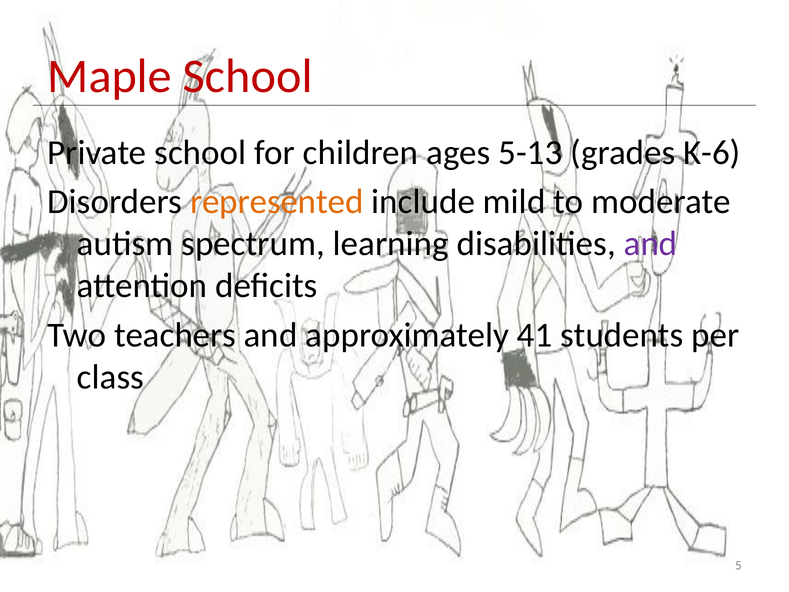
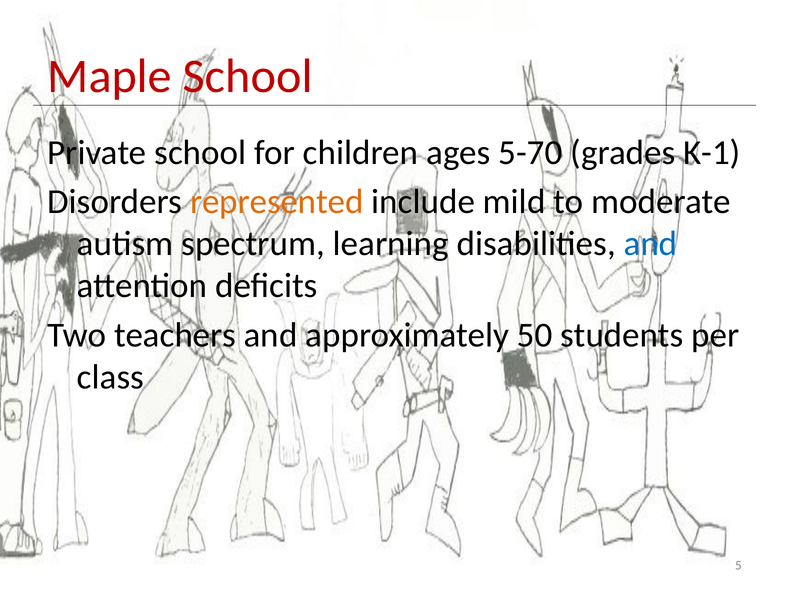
5-13: 5-13 -> 5-70 (530, 152)
K-6: K-6 -> K-1 (712, 152)
and colour: purple -> blue (651, 244)
41: 41 -> 50 (535, 335)
